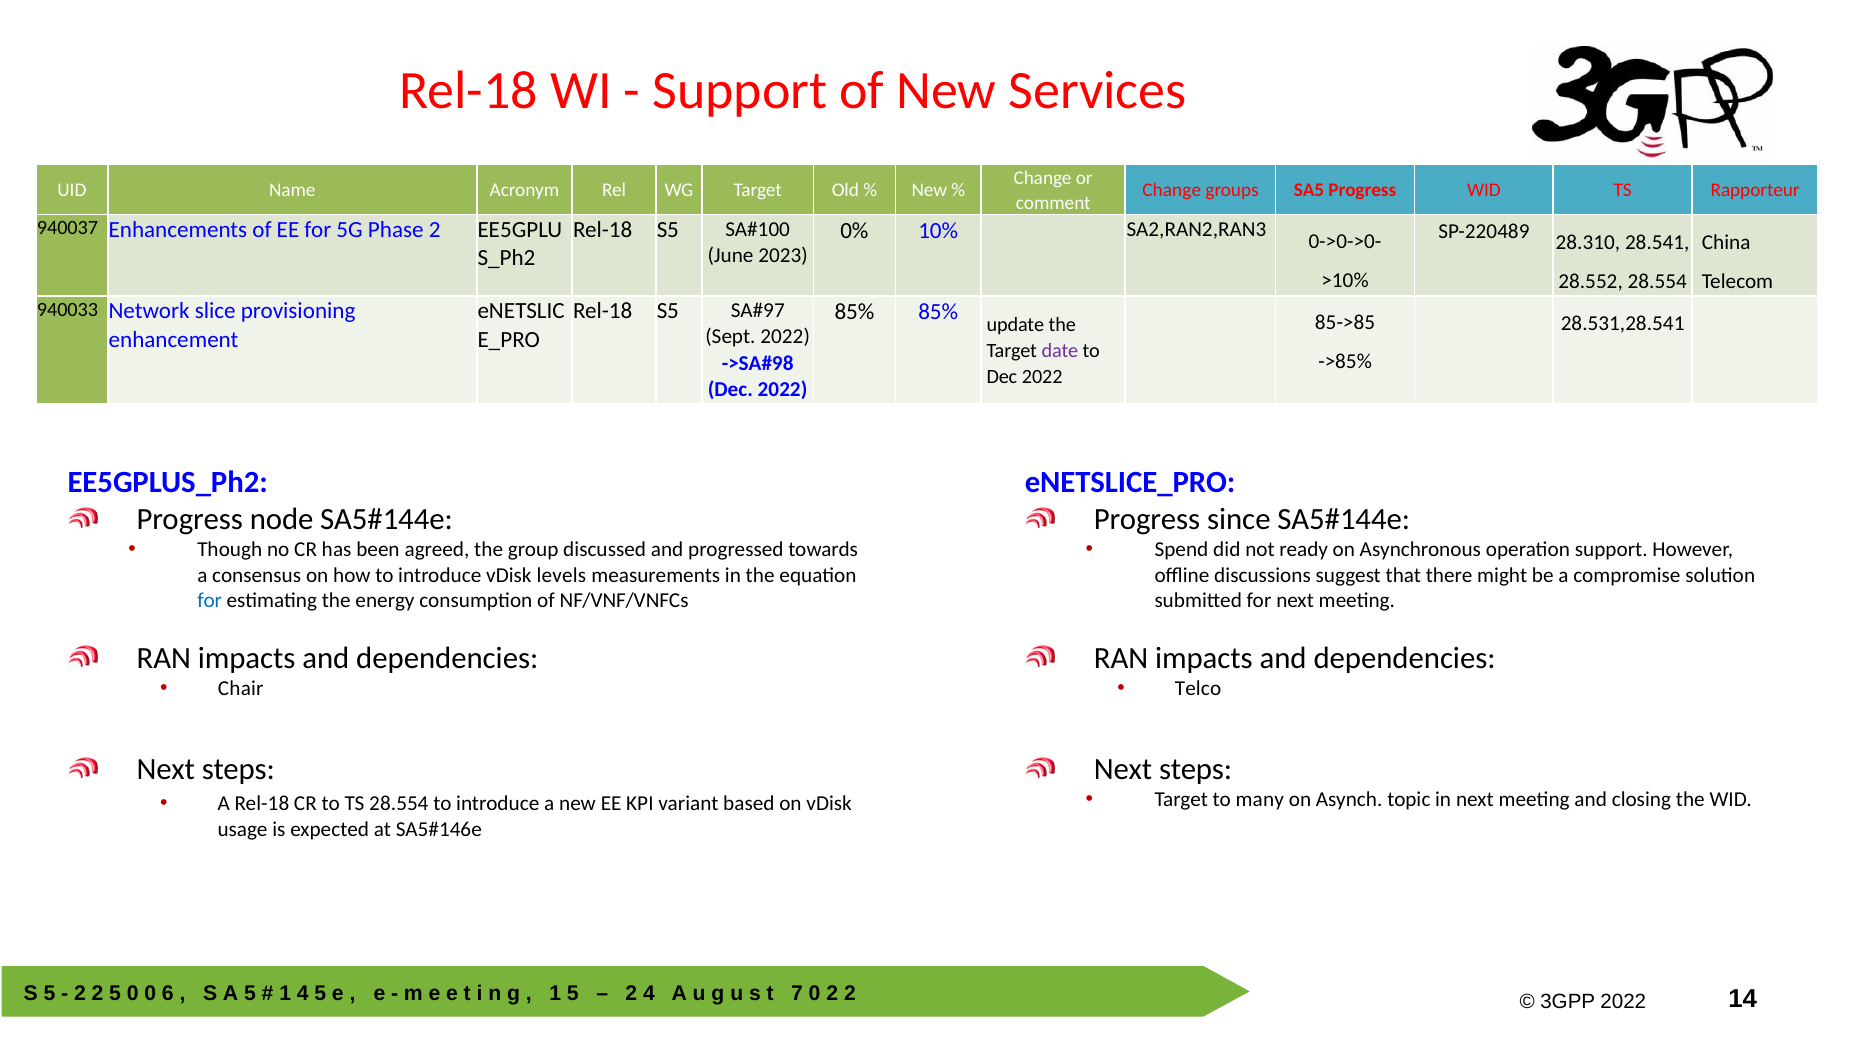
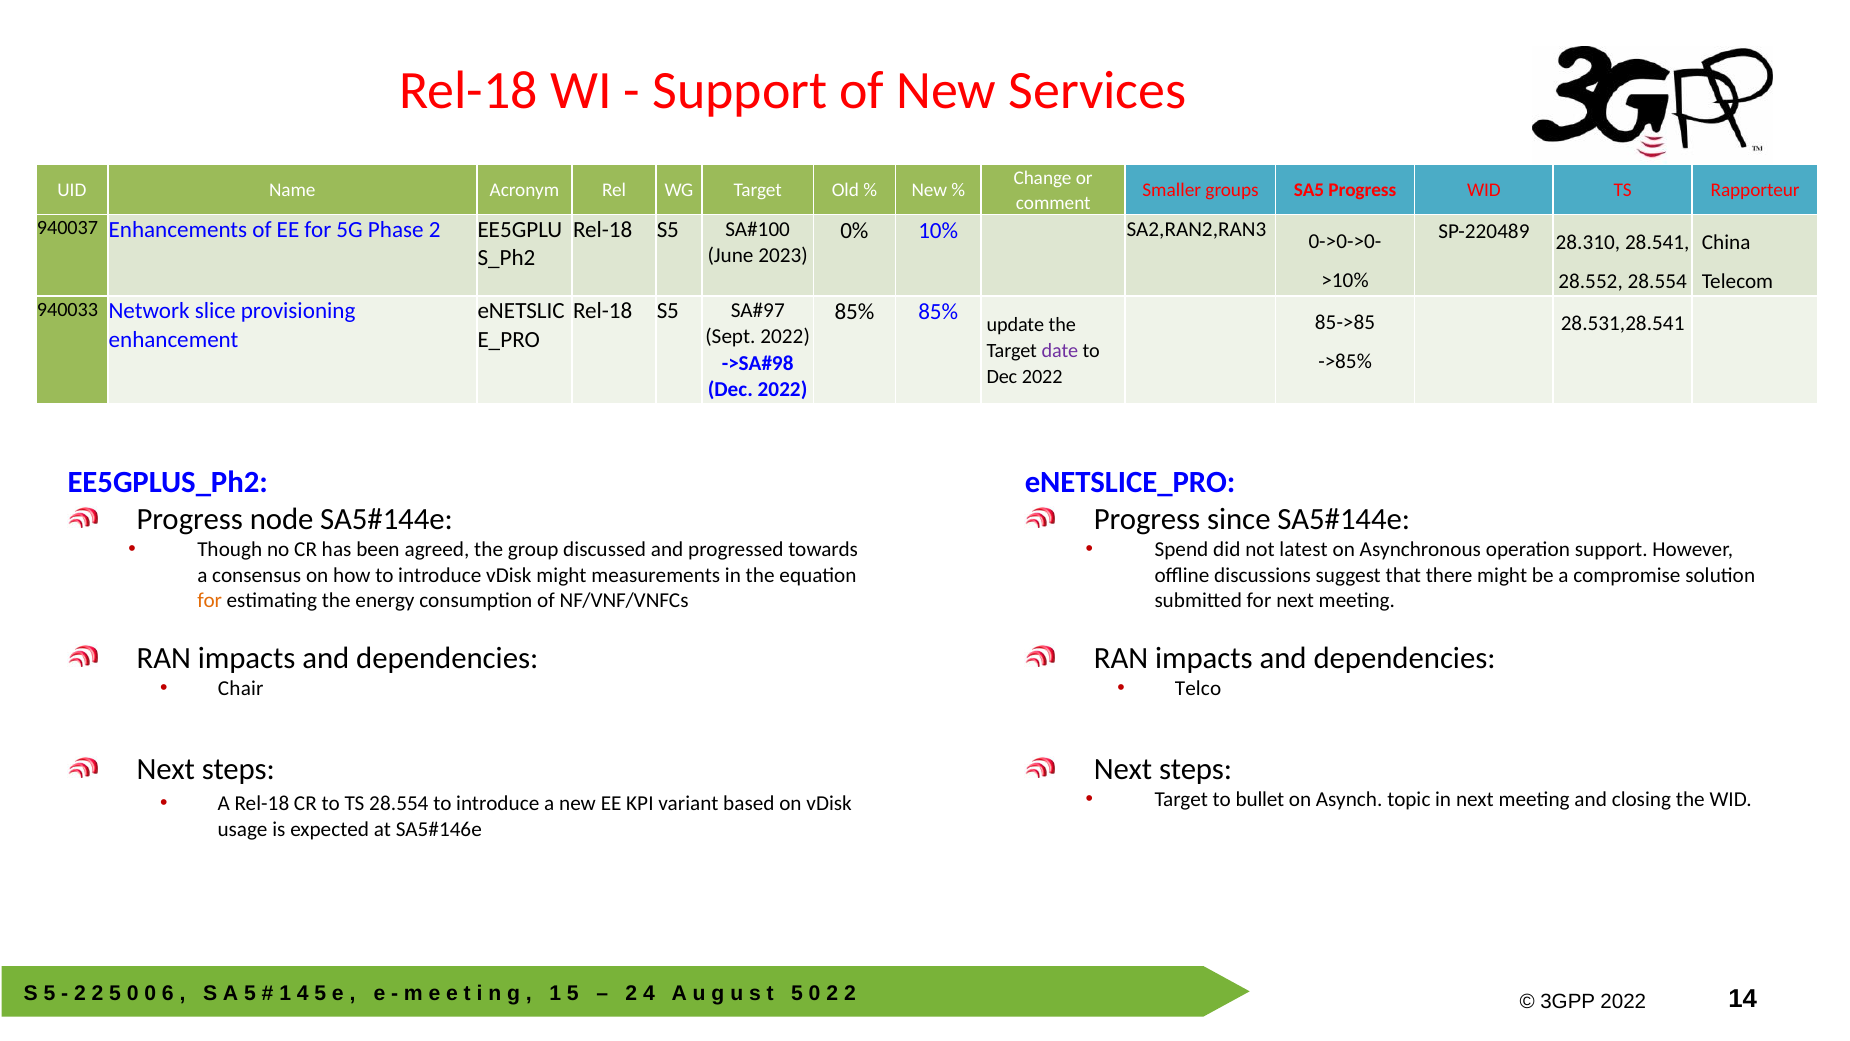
Change: Change -> Smaller (1172, 191)
ready: ready -> latest (1304, 549)
vDisk levels: levels -> might (562, 575)
for colour: blue -> orange (210, 600)
many: many -> bullet (1260, 799)
7: 7 -> 5 (797, 994)
